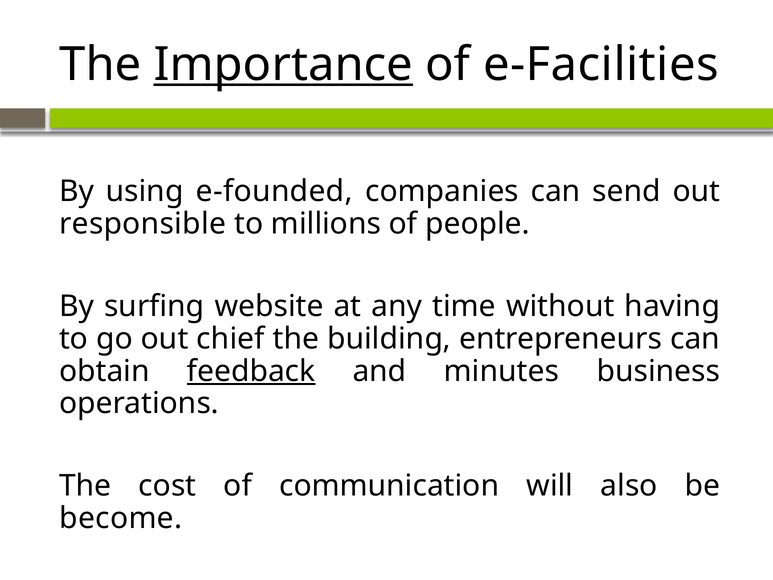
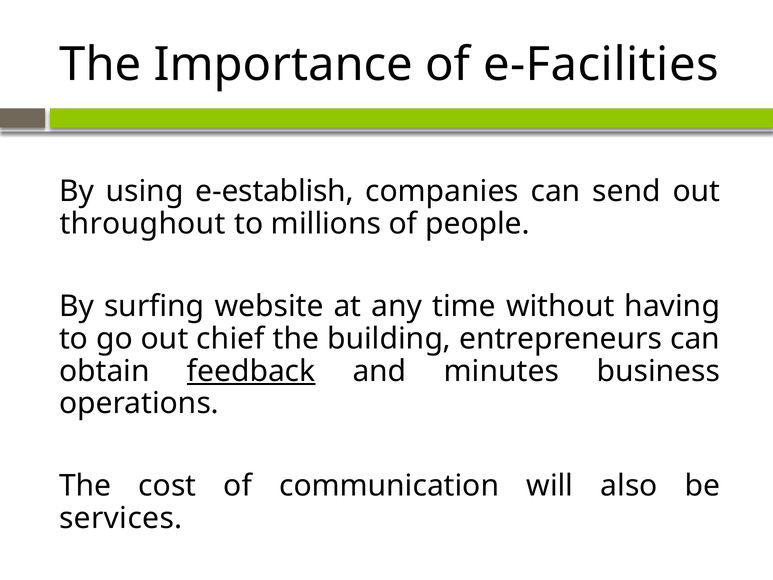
Importance underline: present -> none (283, 64)
e-founded: e-founded -> e-establish (275, 191)
responsible: responsible -> throughout (143, 224)
become: become -> services (121, 518)
